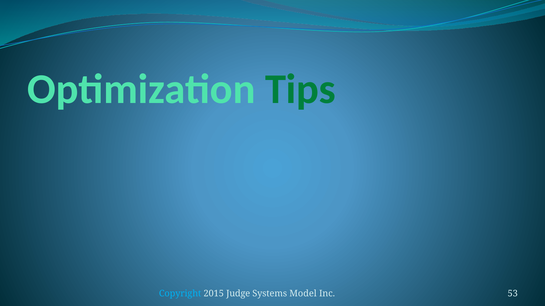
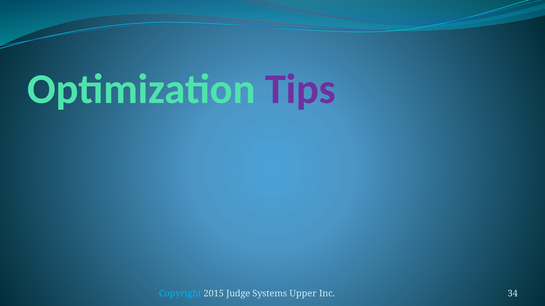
Tips colour: green -> purple (300, 89)
Model: Model -> Upper (303, 294)
53: 53 -> 34 (513, 294)
